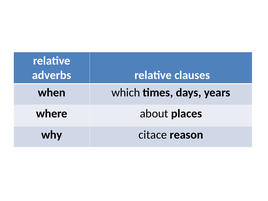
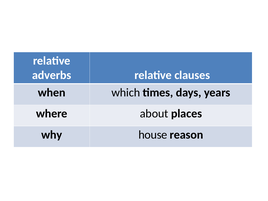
citace: citace -> house (153, 135)
